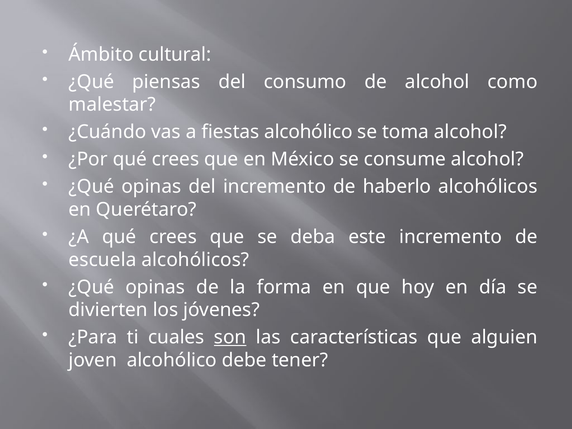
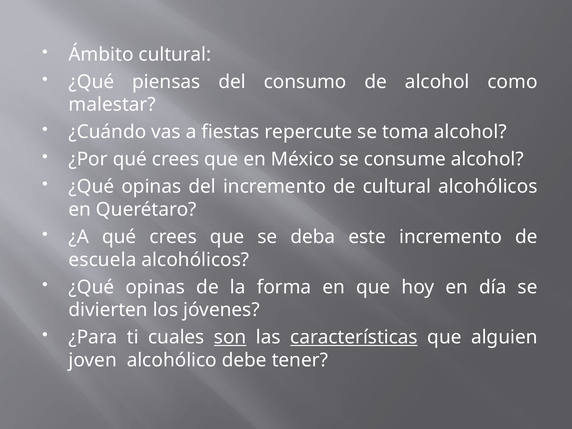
fiestas alcohólico: alcohólico -> repercute (308, 132)
de haberlo: haberlo -> cultural (397, 187)
características underline: none -> present (354, 337)
